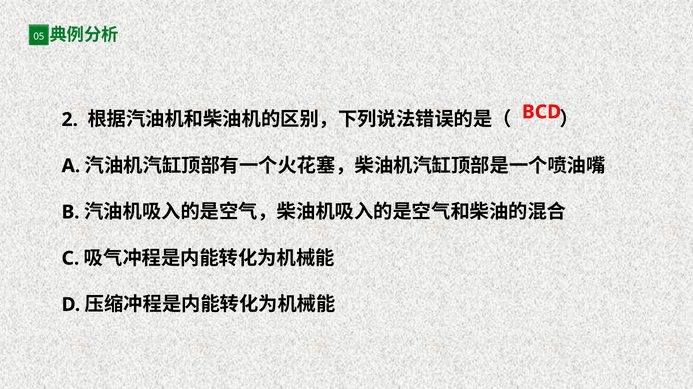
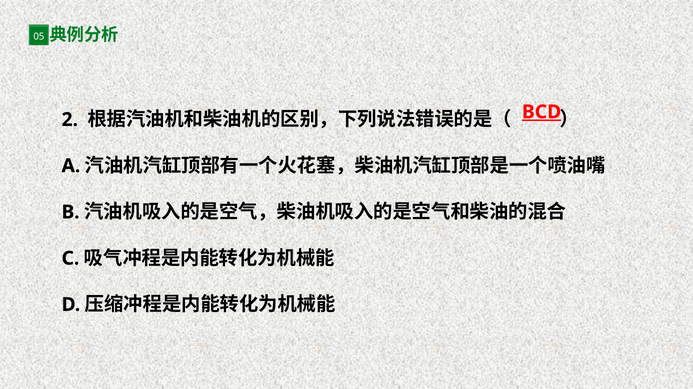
BCD underline: none -> present (542, 112)
